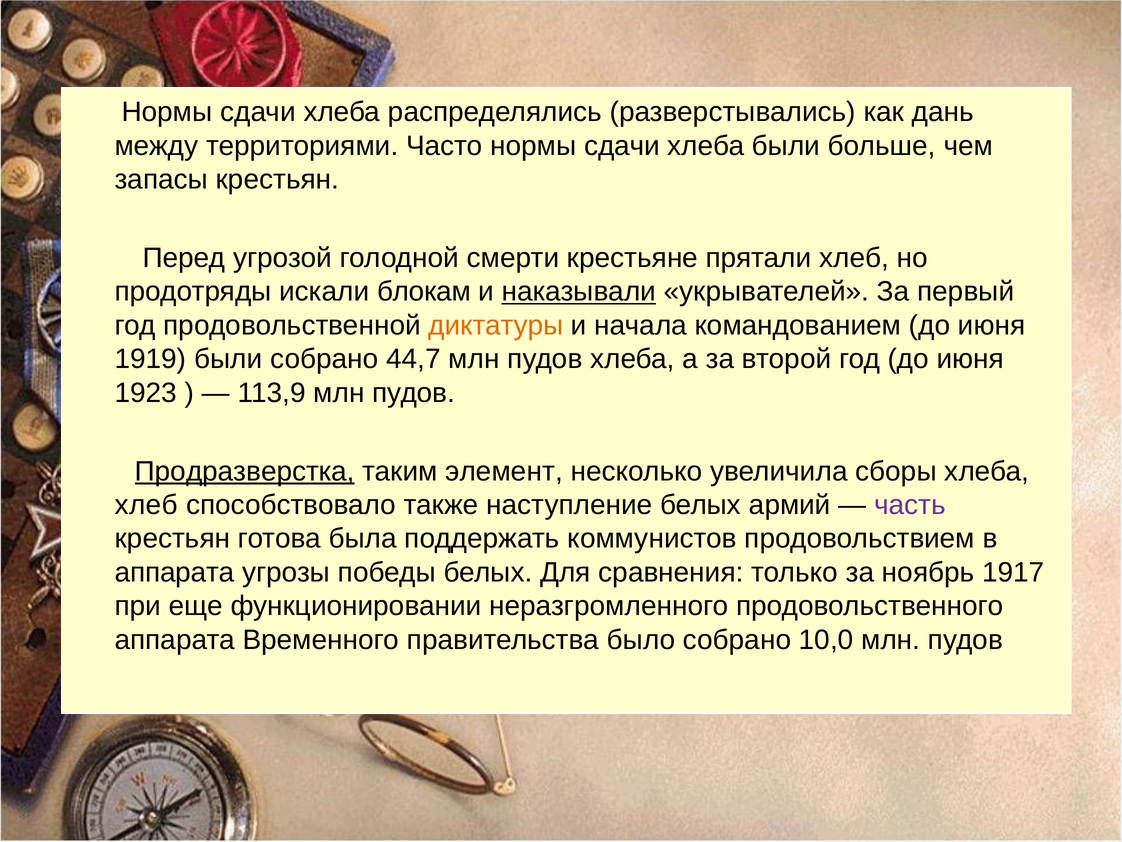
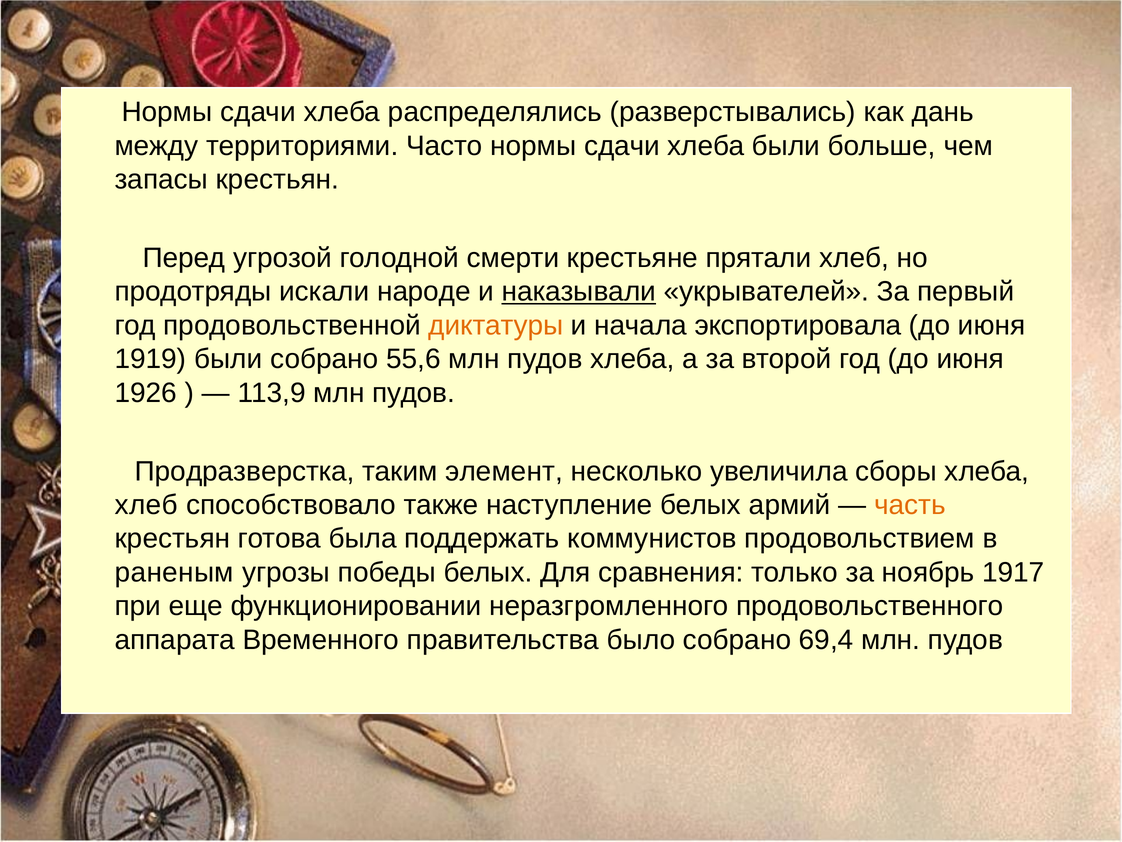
блокам: блокам -> народе (424, 292)
командованием: командованием -> экспортировала (798, 325)
44,7: 44,7 -> 55,6 (413, 359)
1923: 1923 -> 1926 (146, 393)
Продразверстка underline: present -> none (245, 471)
часть colour: purple -> orange (910, 505)
аппарата: аппарата -> раненым (174, 572)
10,0: 10,0 -> 69,4 (826, 639)
